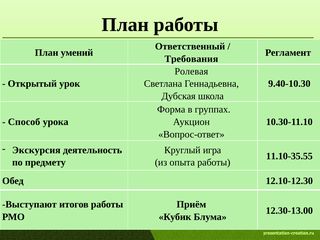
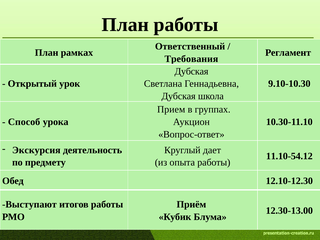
умений: умений -> рамках (77, 53)
Ролевая: Ролевая -> Дубская (191, 71)
9.40-10.30: 9.40-10.30 -> 9.10-10.30 (289, 84)
Форма: Форма -> Прием (171, 109)
игра: игра -> дает (212, 150)
11.10-35.55: 11.10-35.55 -> 11.10-54.12 (289, 156)
